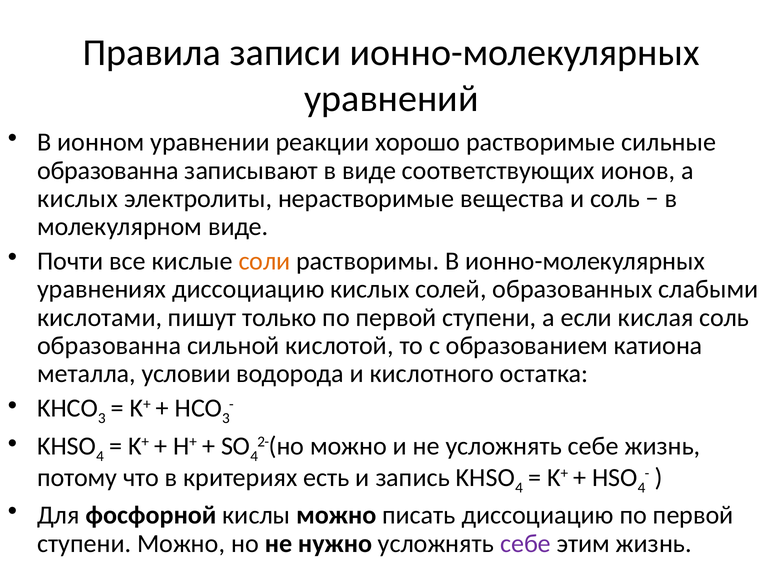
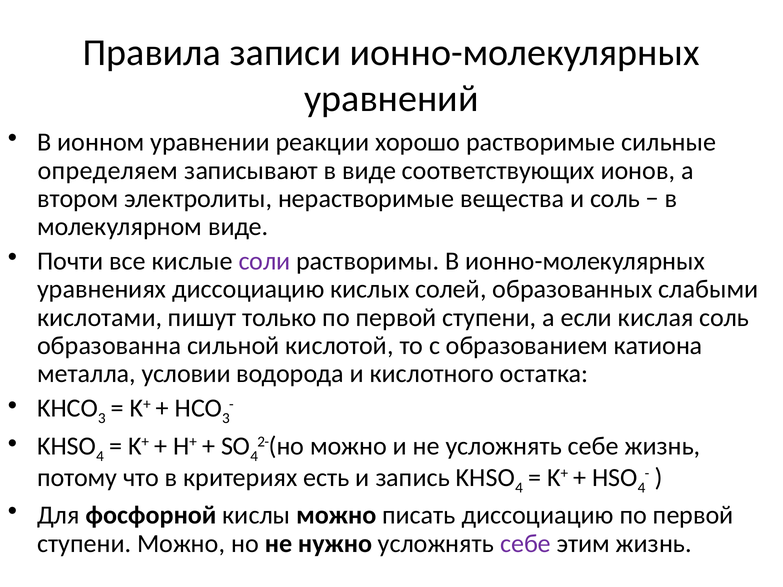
образованна: образованна -> определяем (108, 171)
кислых: кислых -> втором (78, 199)
соли colour: orange -> purple (265, 261)
